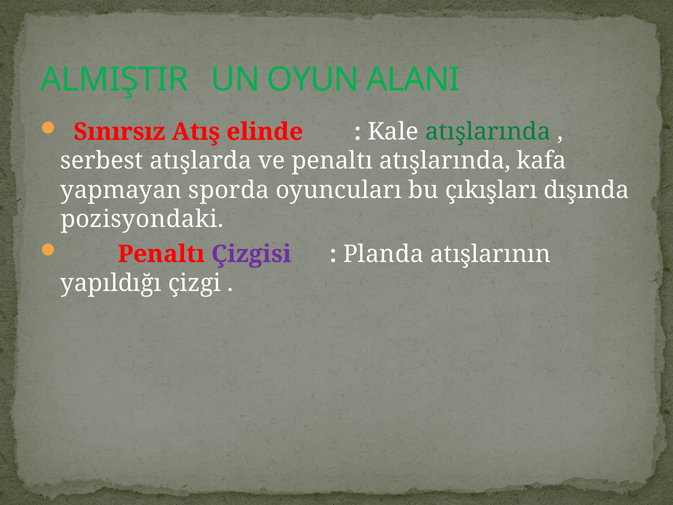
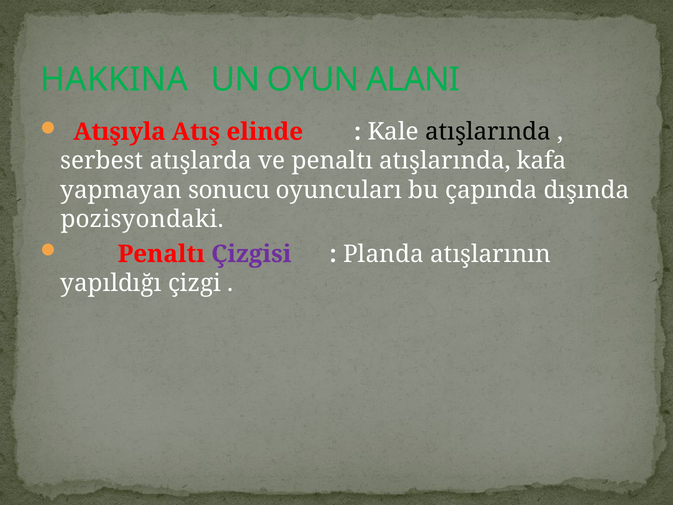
ALMIŞTIR: ALMIŞTIR -> HAKKINA (114, 80)
Sınırsız: Sınırsız -> Atışıyla (120, 132)
atışlarında colour: green -> black (488, 132)
sporda: sporda -> sonucu (229, 190)
çıkışları: çıkışları -> çapında (491, 190)
